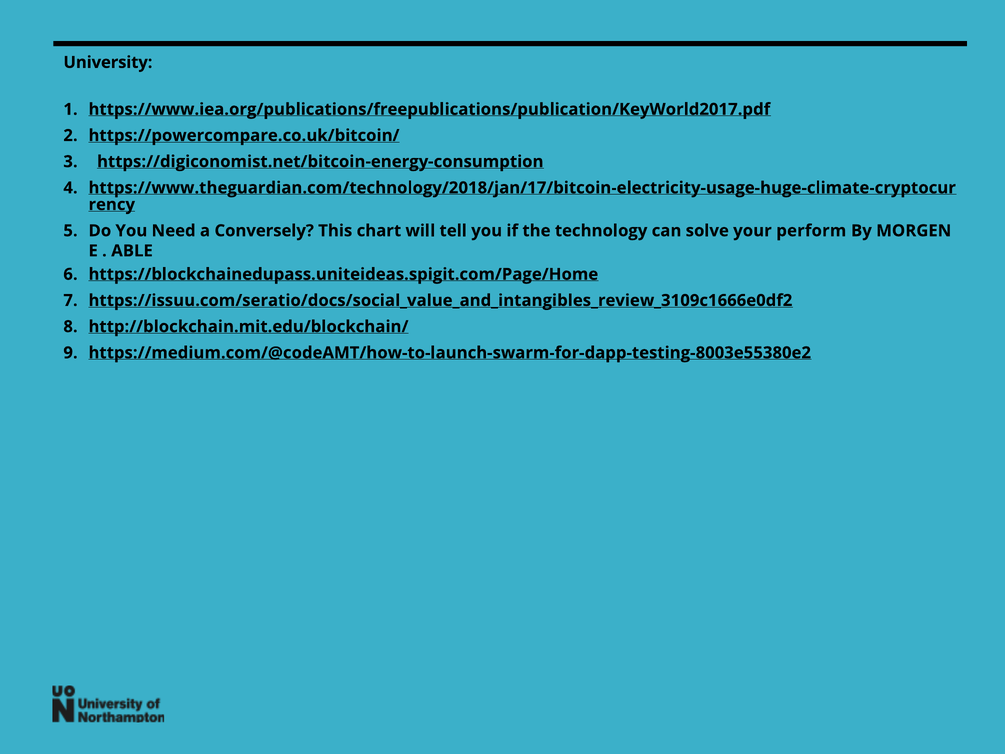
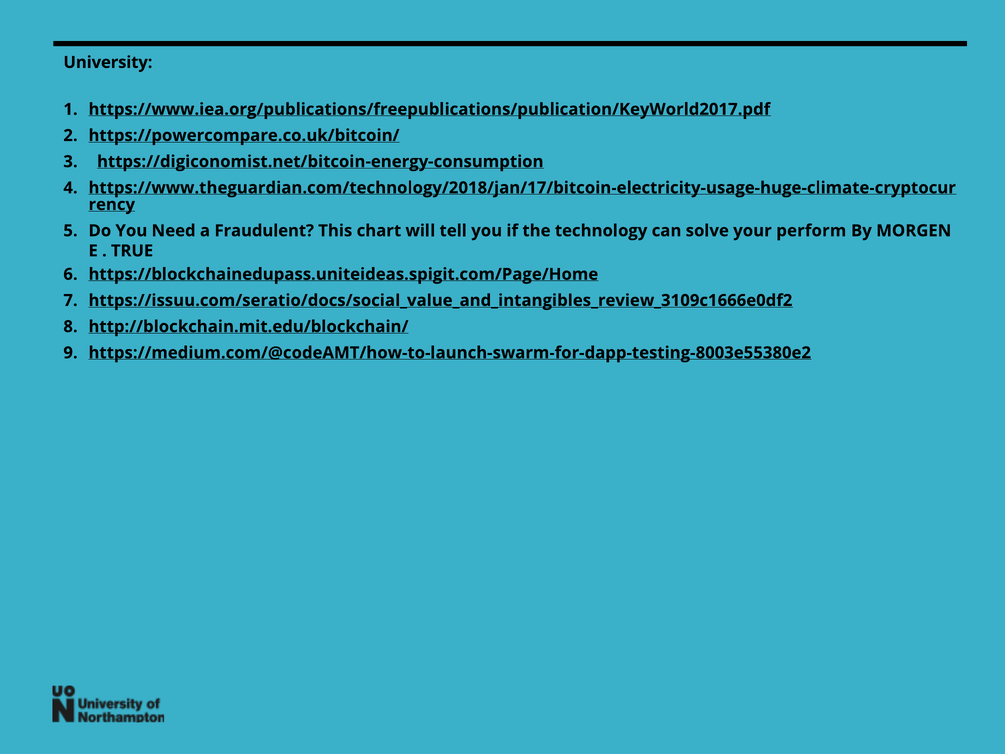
Conversely: Conversely -> Fraudulent (264, 231)
ABLE: ABLE -> TRUE (132, 251)
